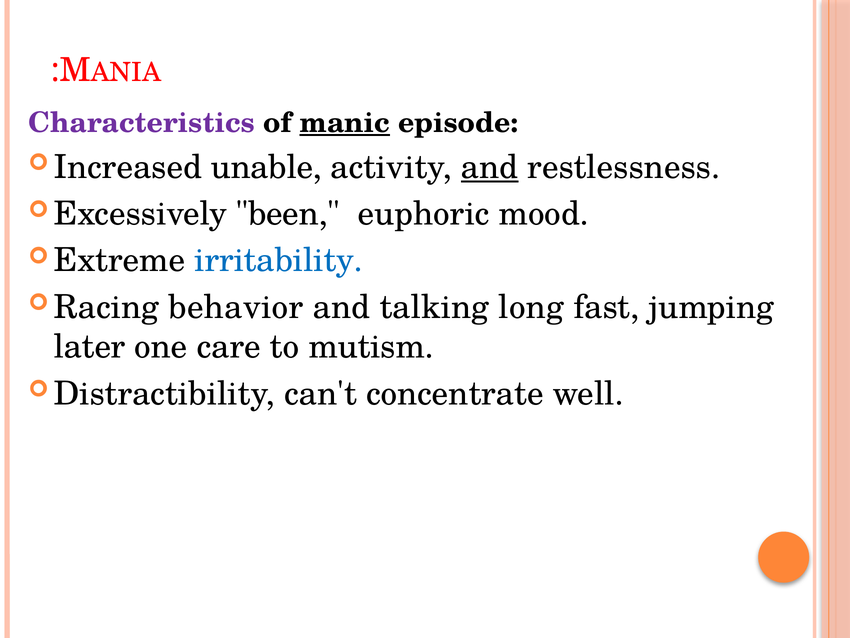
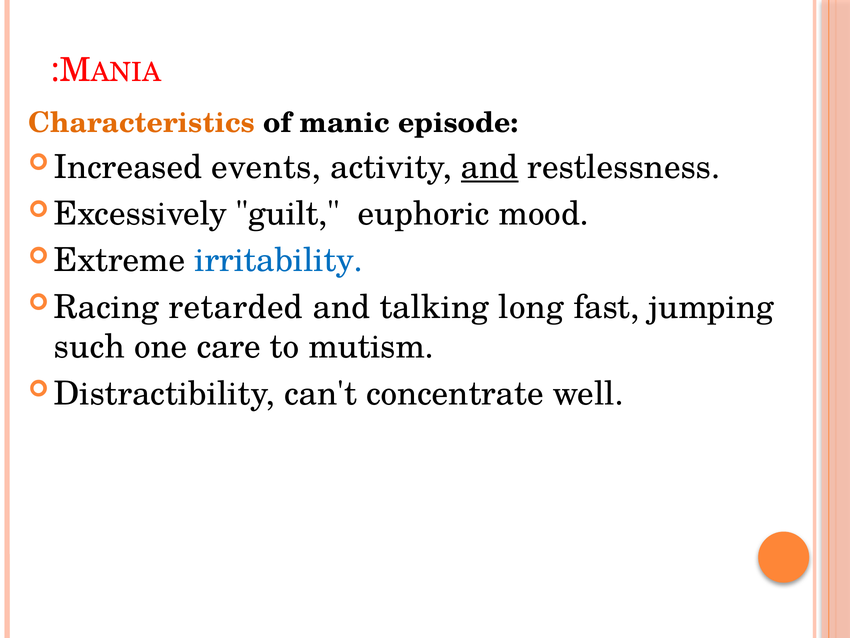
Characteristics colour: purple -> orange (142, 123)
manic underline: present -> none (345, 123)
unable: unable -> events (266, 167)
been: been -> guilt (288, 214)
behavior: behavior -> retarded (236, 307)
later: later -> such (89, 347)
